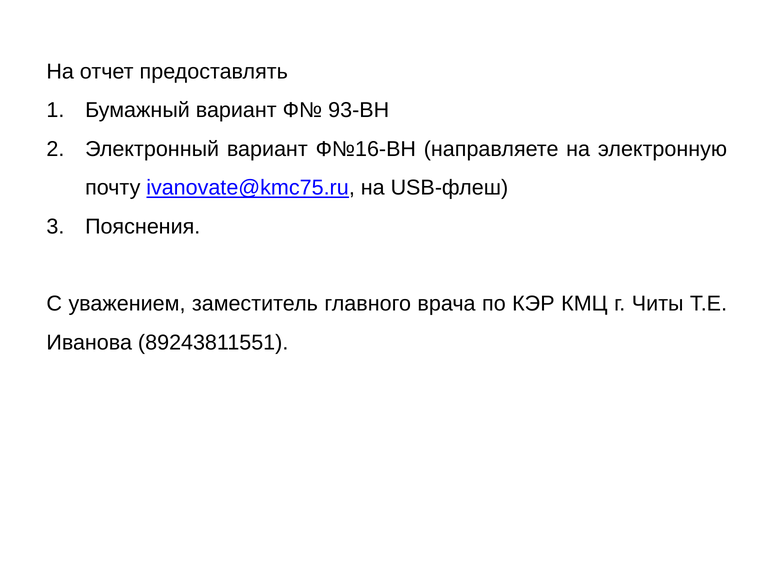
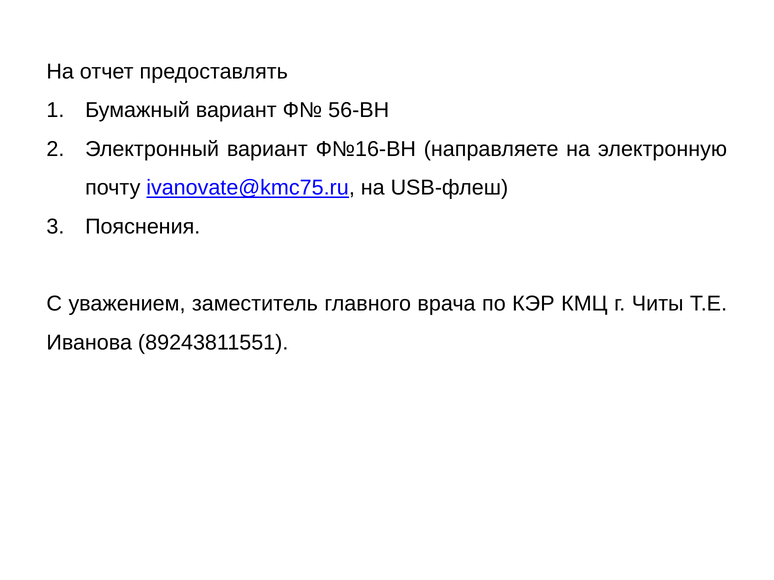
93-ВН: 93-ВН -> 56-ВН (359, 110)
